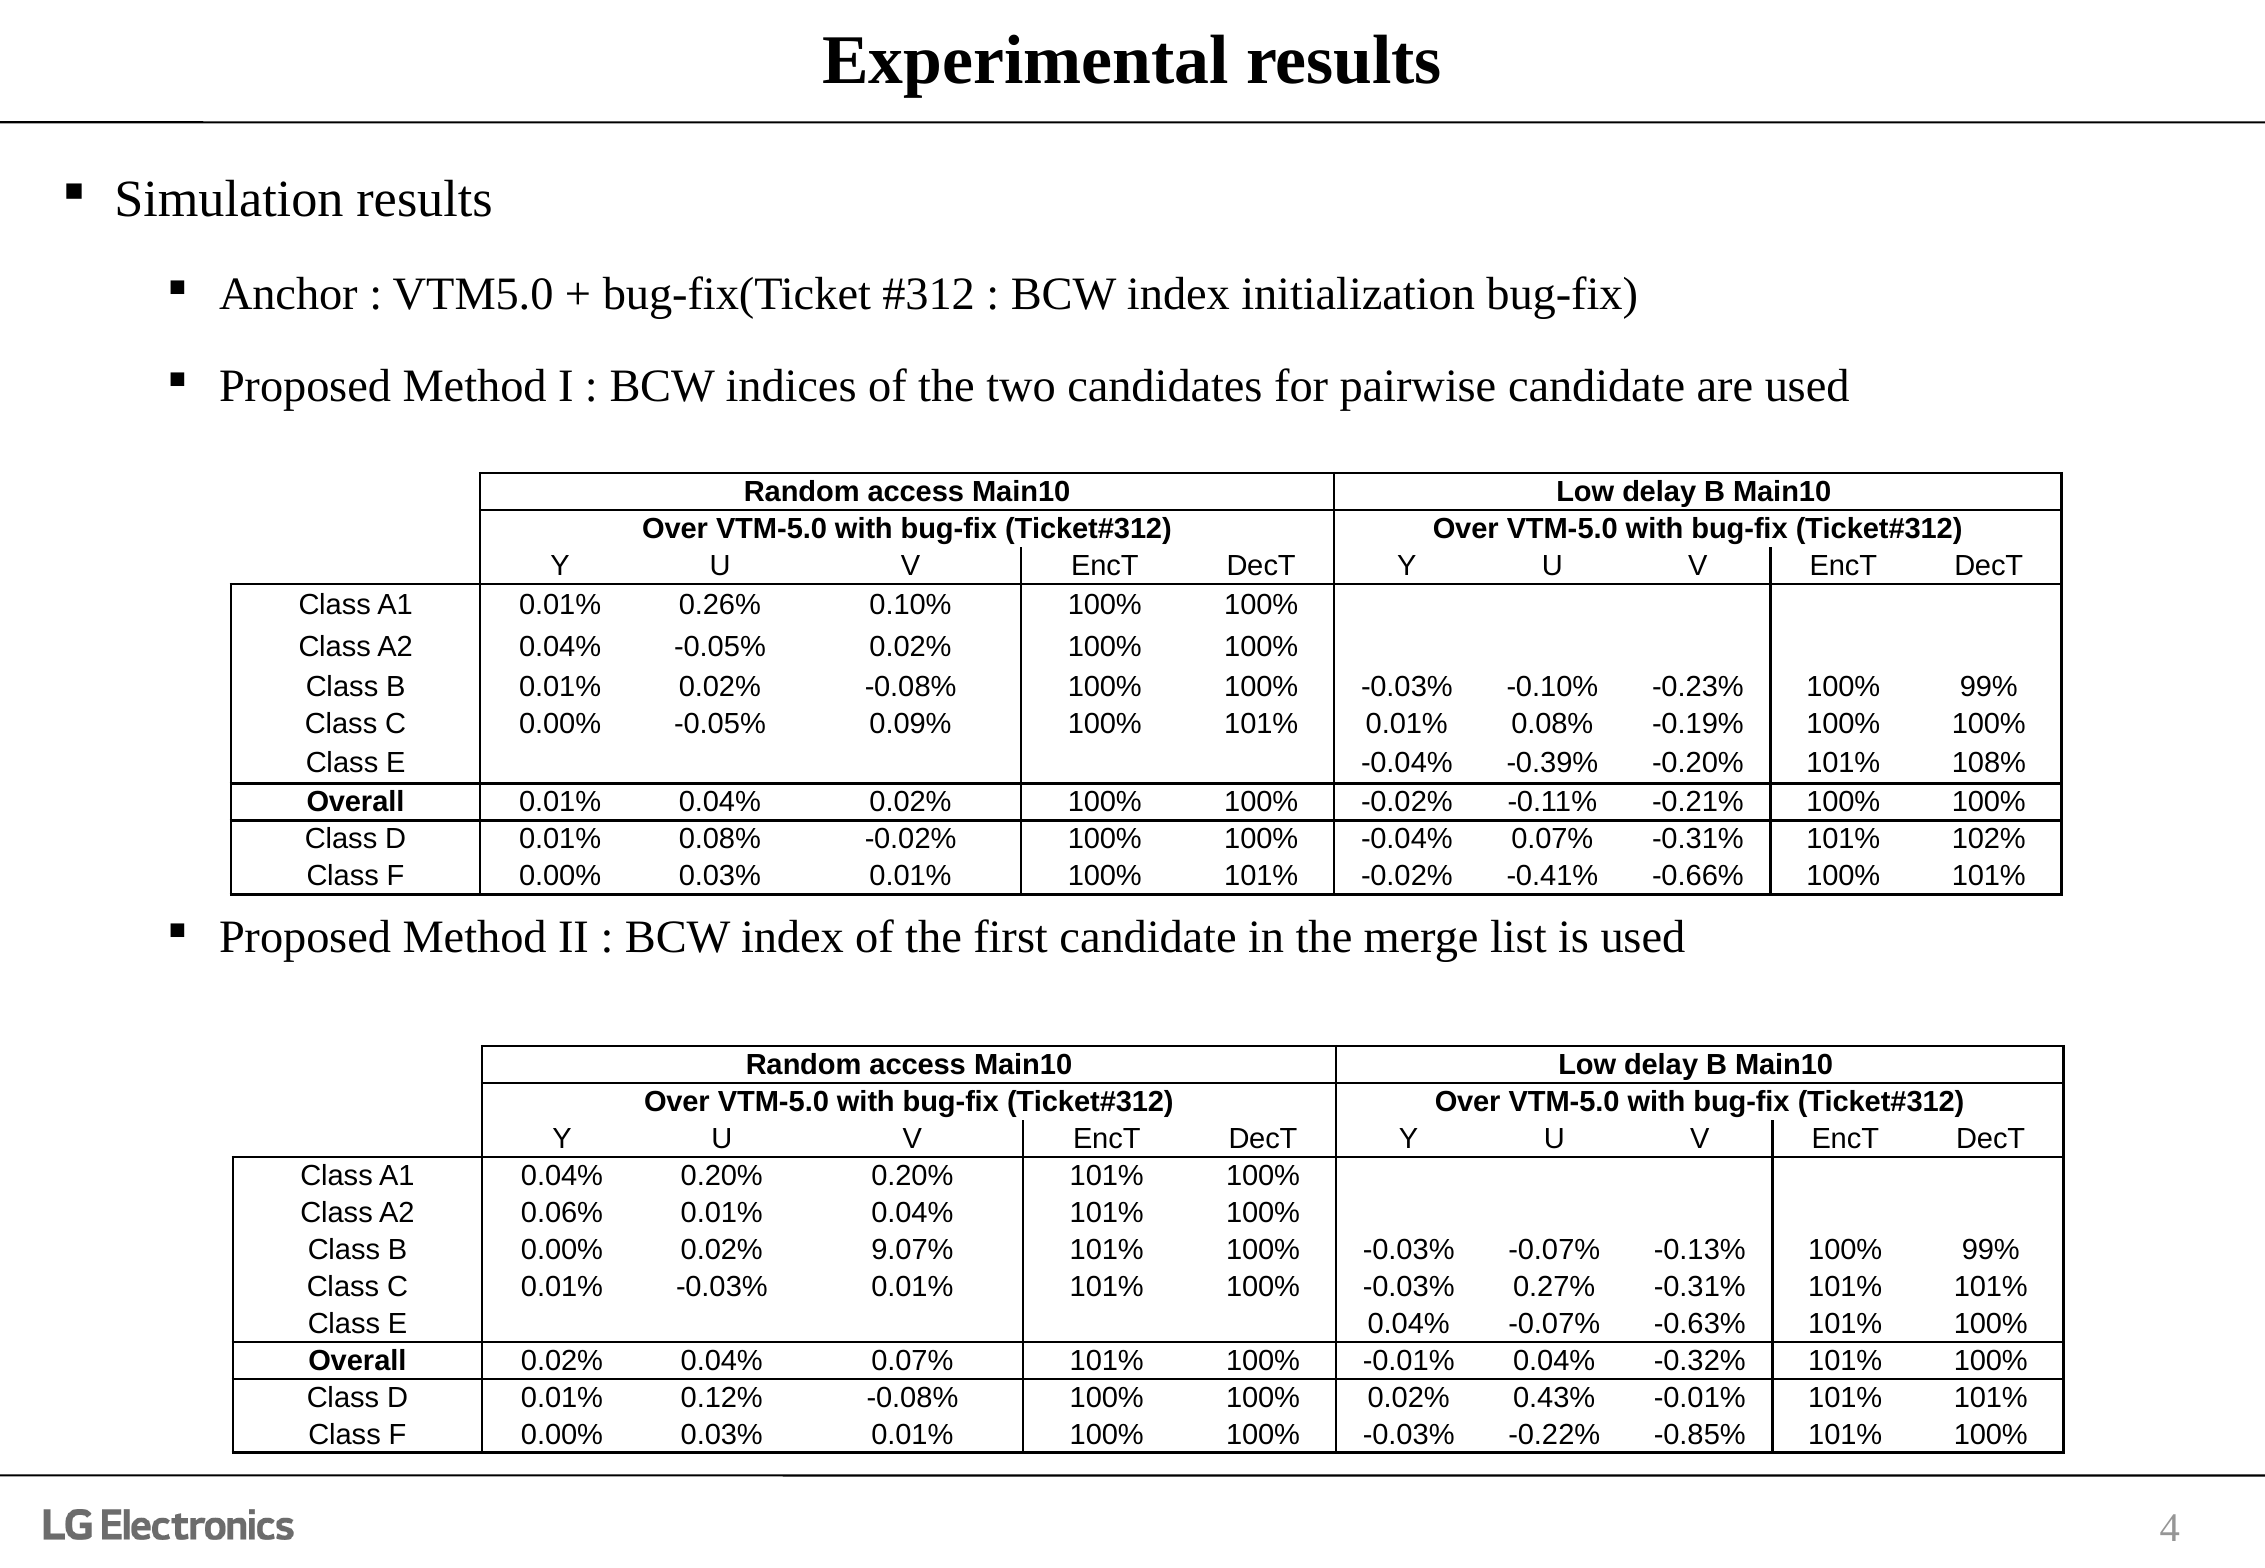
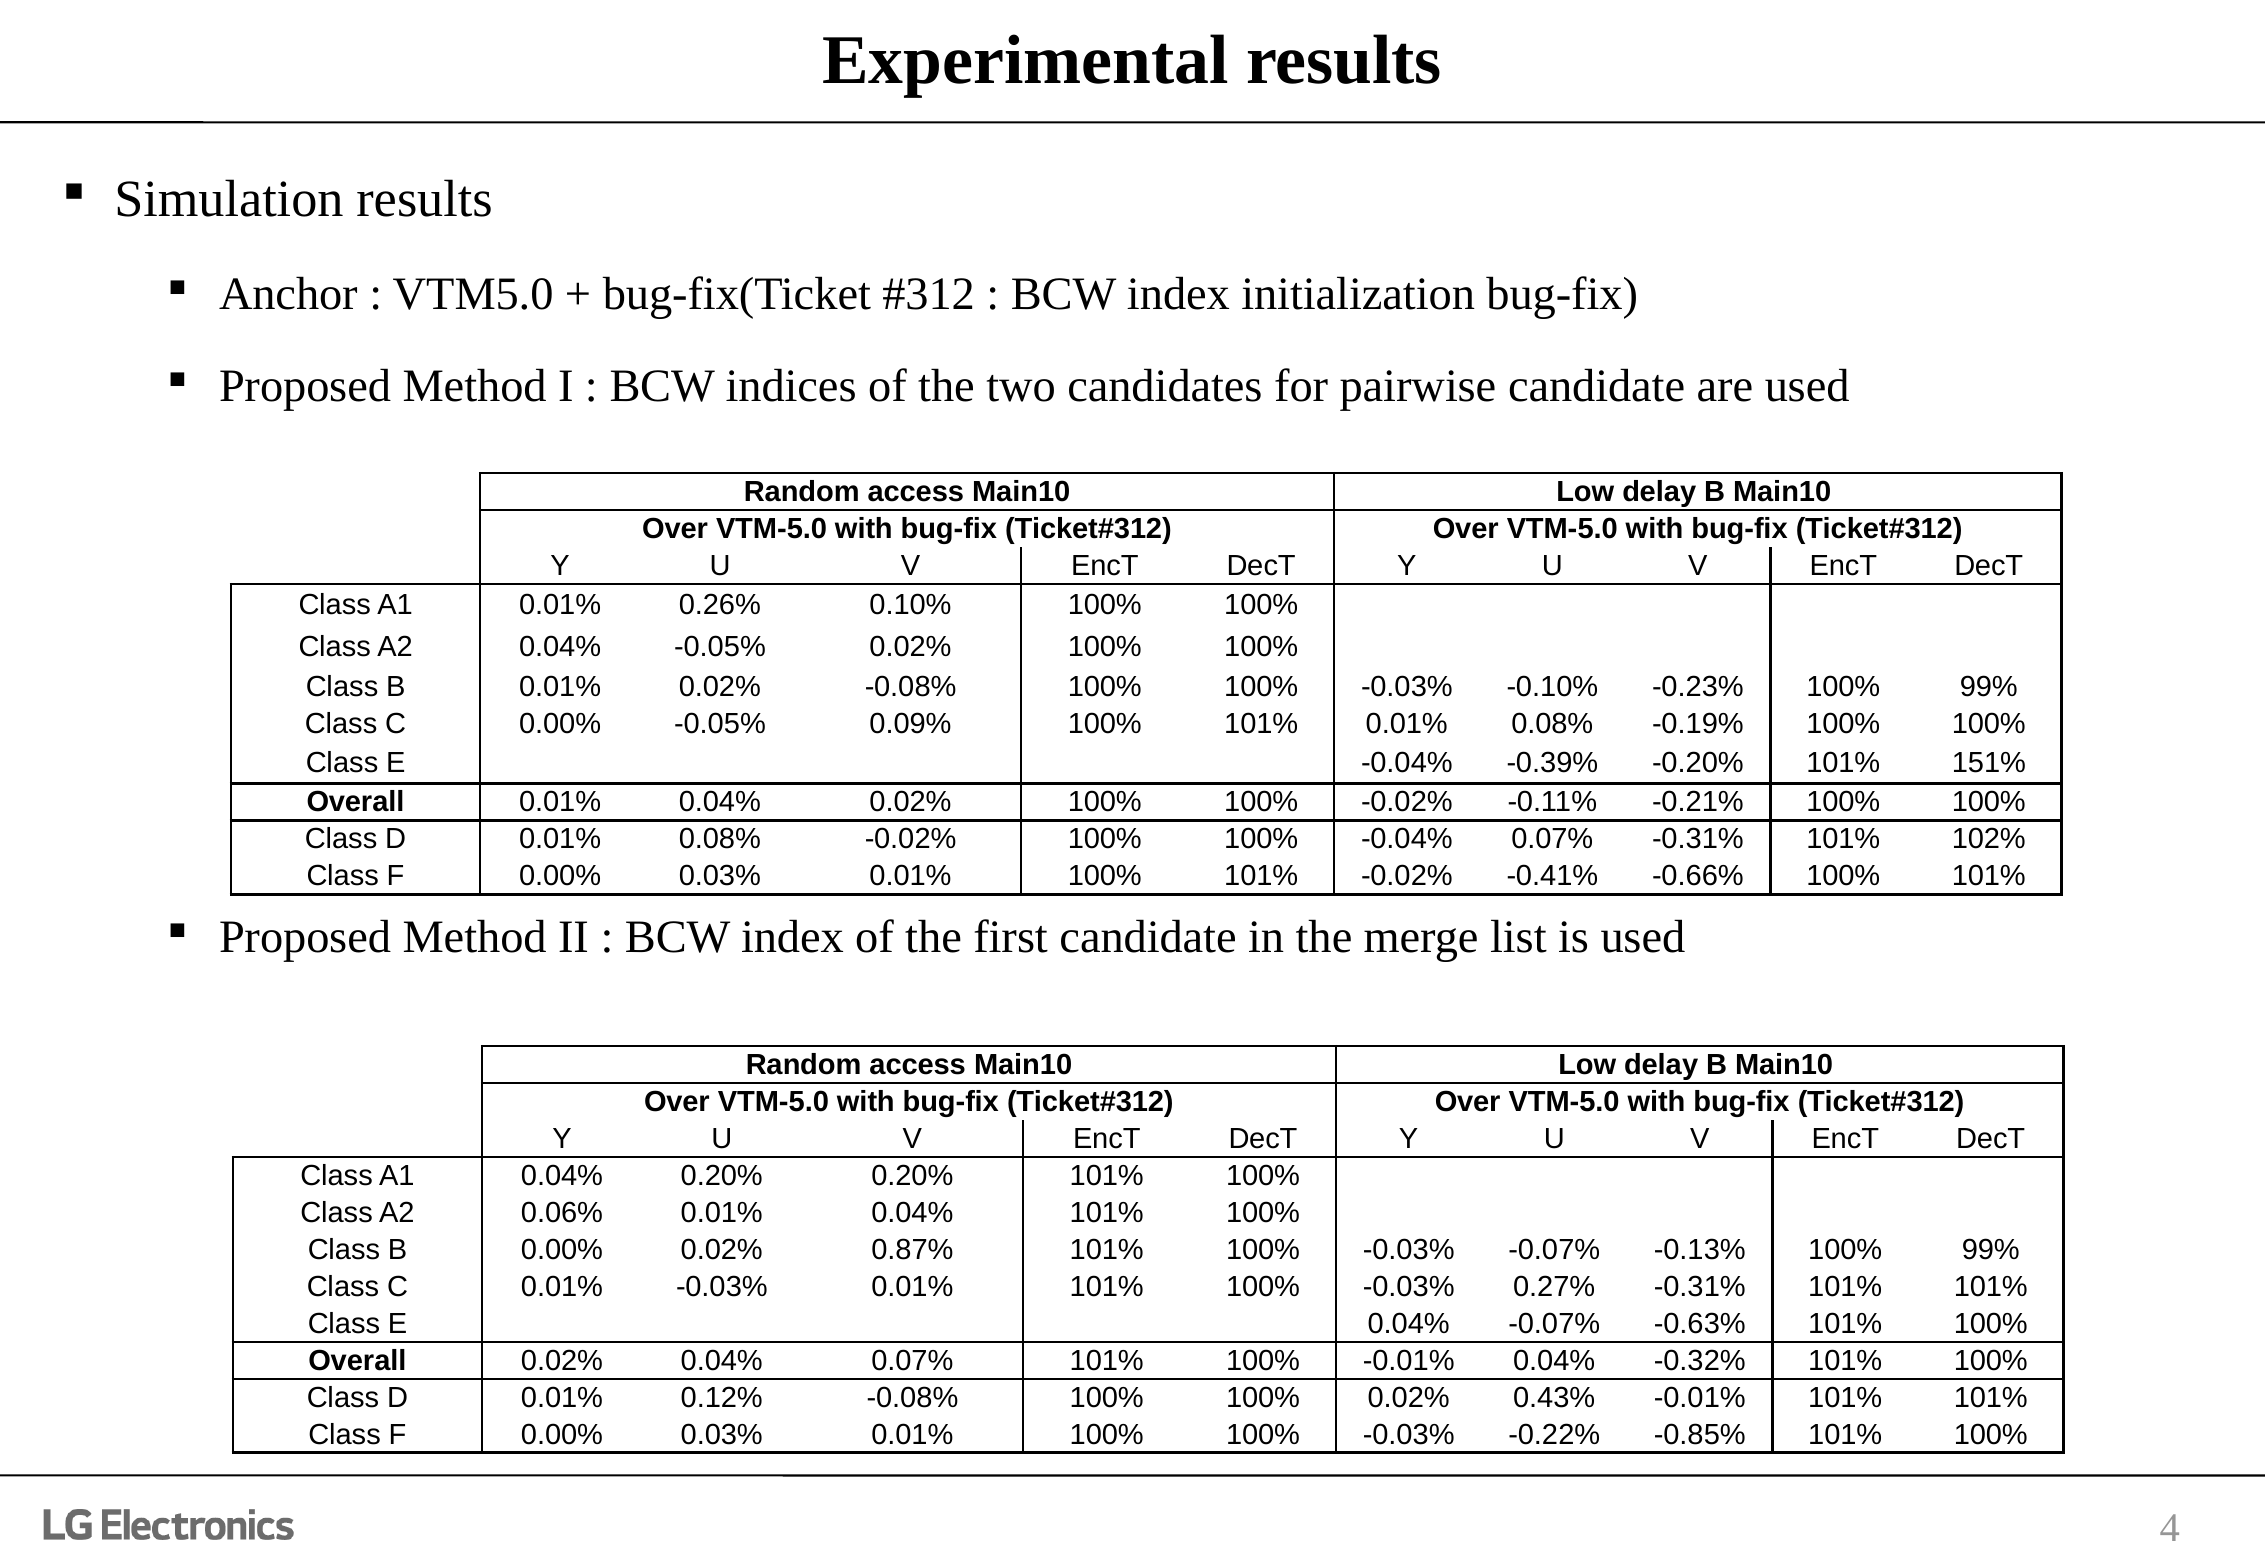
108%: 108% -> 151% (1989, 763)
9.07%: 9.07% -> 0.87% (912, 1250)
